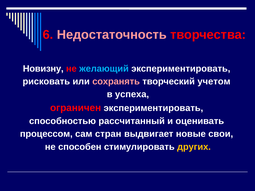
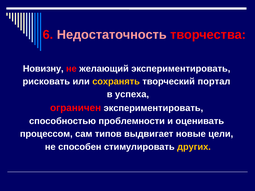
желающий colour: light blue -> white (104, 69)
сохранять colour: pink -> yellow (116, 82)
учетом: учетом -> портал (214, 82)
рассчитанный: рассчитанный -> проблемности (132, 121)
стран: стран -> типов (108, 134)
свои: свои -> цели (221, 134)
